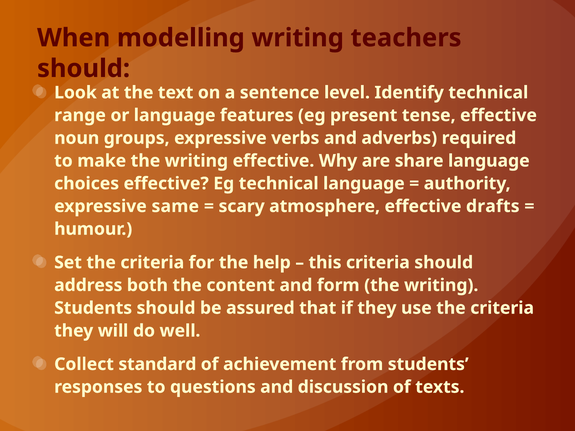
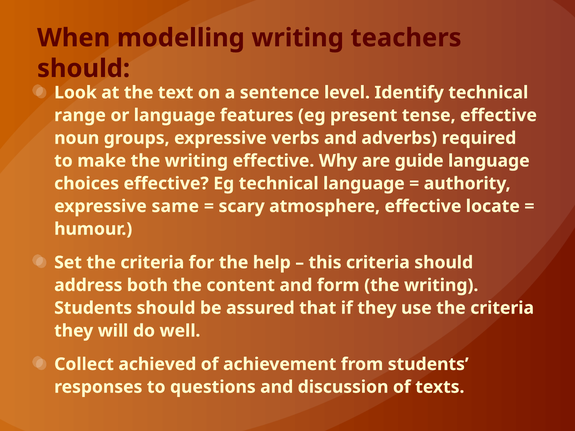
share: share -> guide (419, 161)
drafts: drafts -> locate (493, 206)
standard: standard -> achieved (157, 364)
